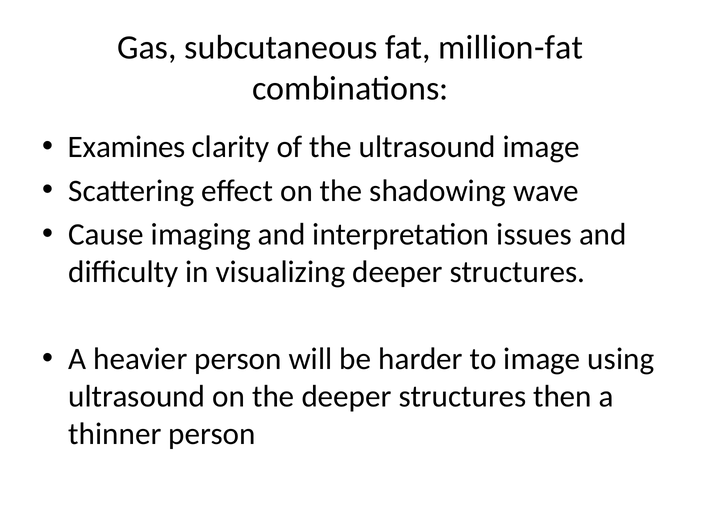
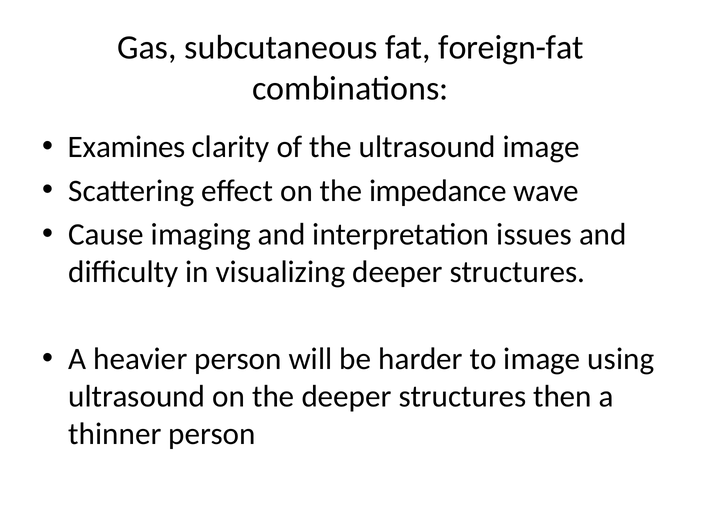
million-fat: million-fat -> foreign-fat (511, 47)
shadowing: shadowing -> impedance (438, 191)
